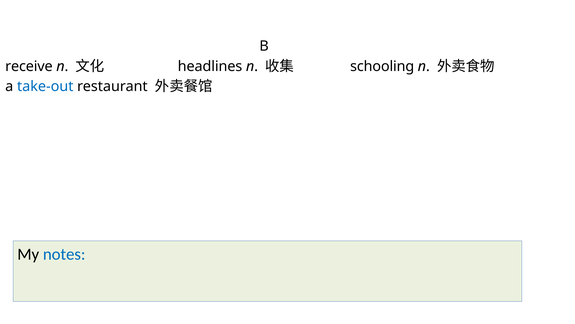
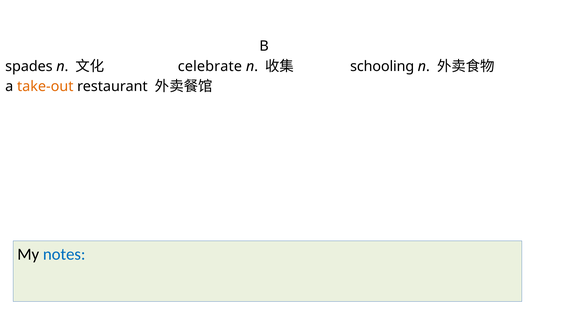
receive: receive -> spades (29, 66)
headlines: headlines -> celebrate (210, 66)
take-out colour: blue -> orange (45, 86)
